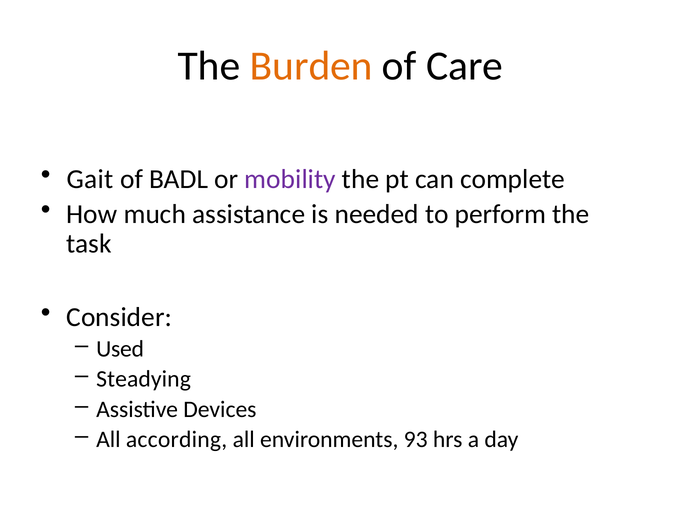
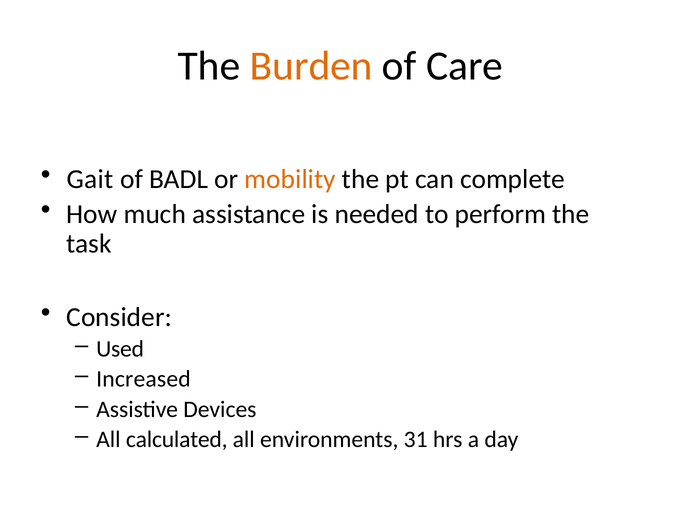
mobility colour: purple -> orange (290, 179)
Steadying: Steadying -> Increased (143, 380)
according: according -> calculated (177, 440)
93: 93 -> 31 (416, 440)
